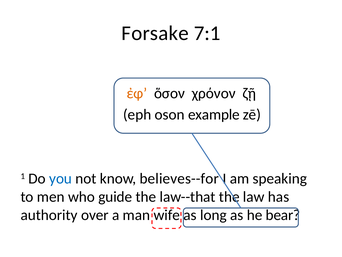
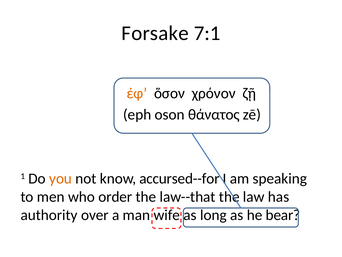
example: example -> θάνατος (214, 114)
you colour: blue -> orange (61, 178)
believes--for: believes--for -> accursed--for (179, 178)
guide: guide -> order (115, 197)
